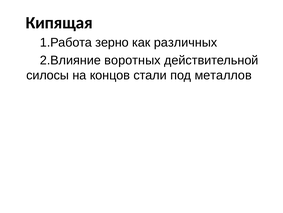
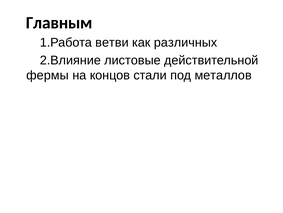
Кипящая: Кипящая -> Главным (59, 23)
зерно: зерно -> ветви (112, 42)
воротных: воротных -> листовые (133, 60)
силосы: силосы -> фермы (48, 75)
